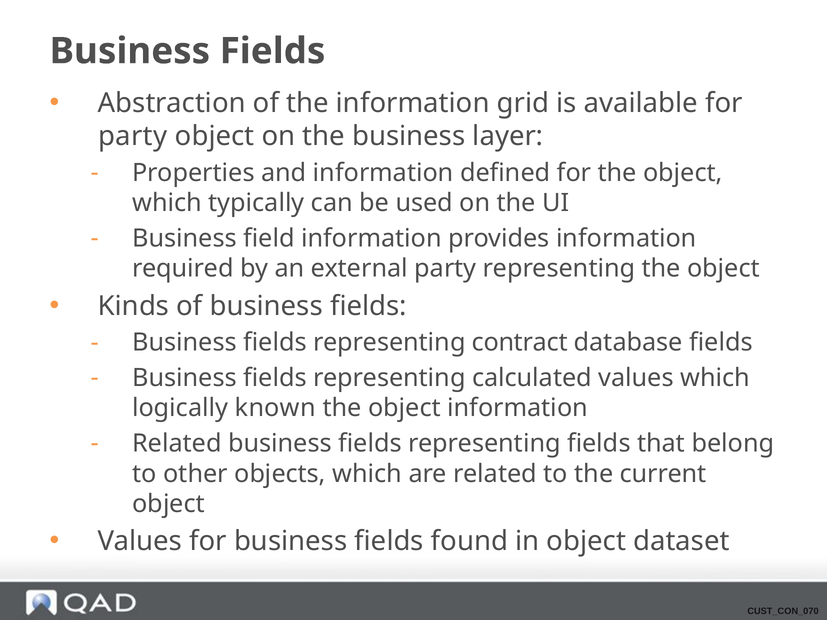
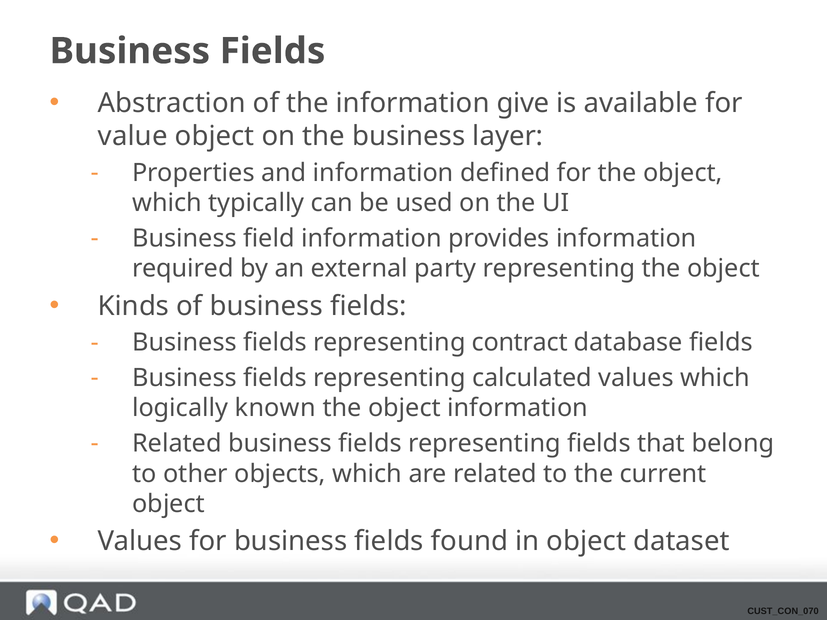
grid: grid -> give (523, 103)
party: party -> value (133, 136)
